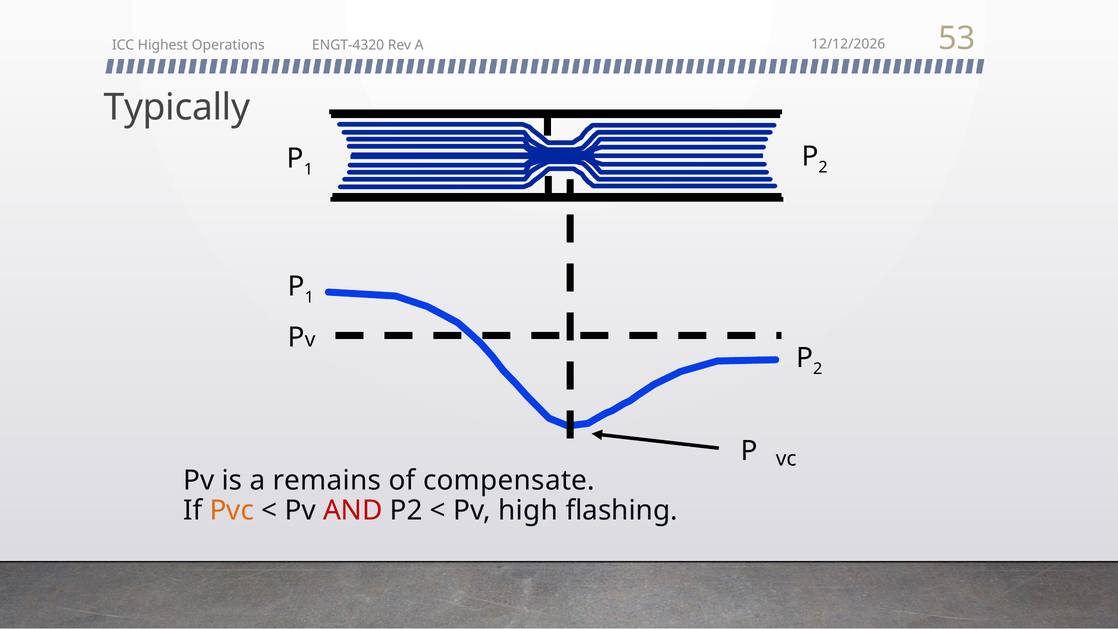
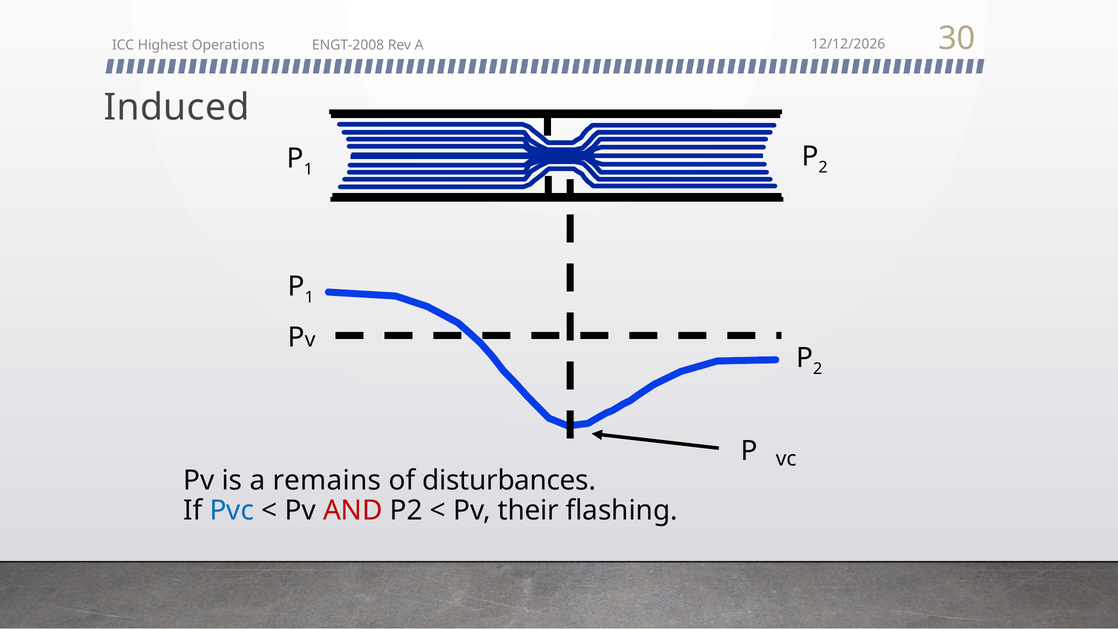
ENGT-4320: ENGT-4320 -> ENGT-2008 (348, 45)
53: 53 -> 30 (957, 39)
Typically: Typically -> Induced (177, 107)
compensate: compensate -> disturbances (509, 480)
Pvc colour: orange -> blue (232, 510)
high: high -> their (528, 510)
